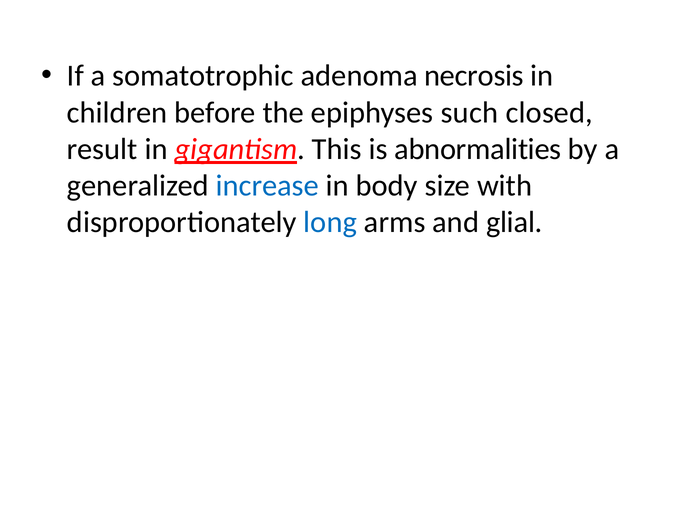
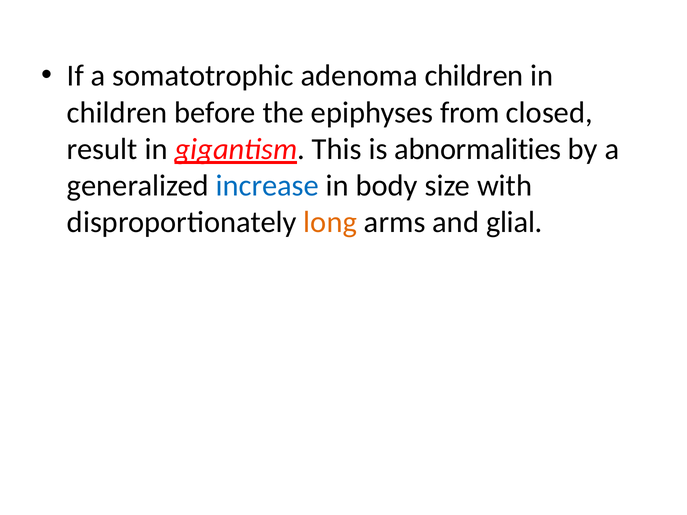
adenoma necrosis: necrosis -> children (474, 76)
such: such -> from (470, 113)
long colour: blue -> orange (330, 223)
